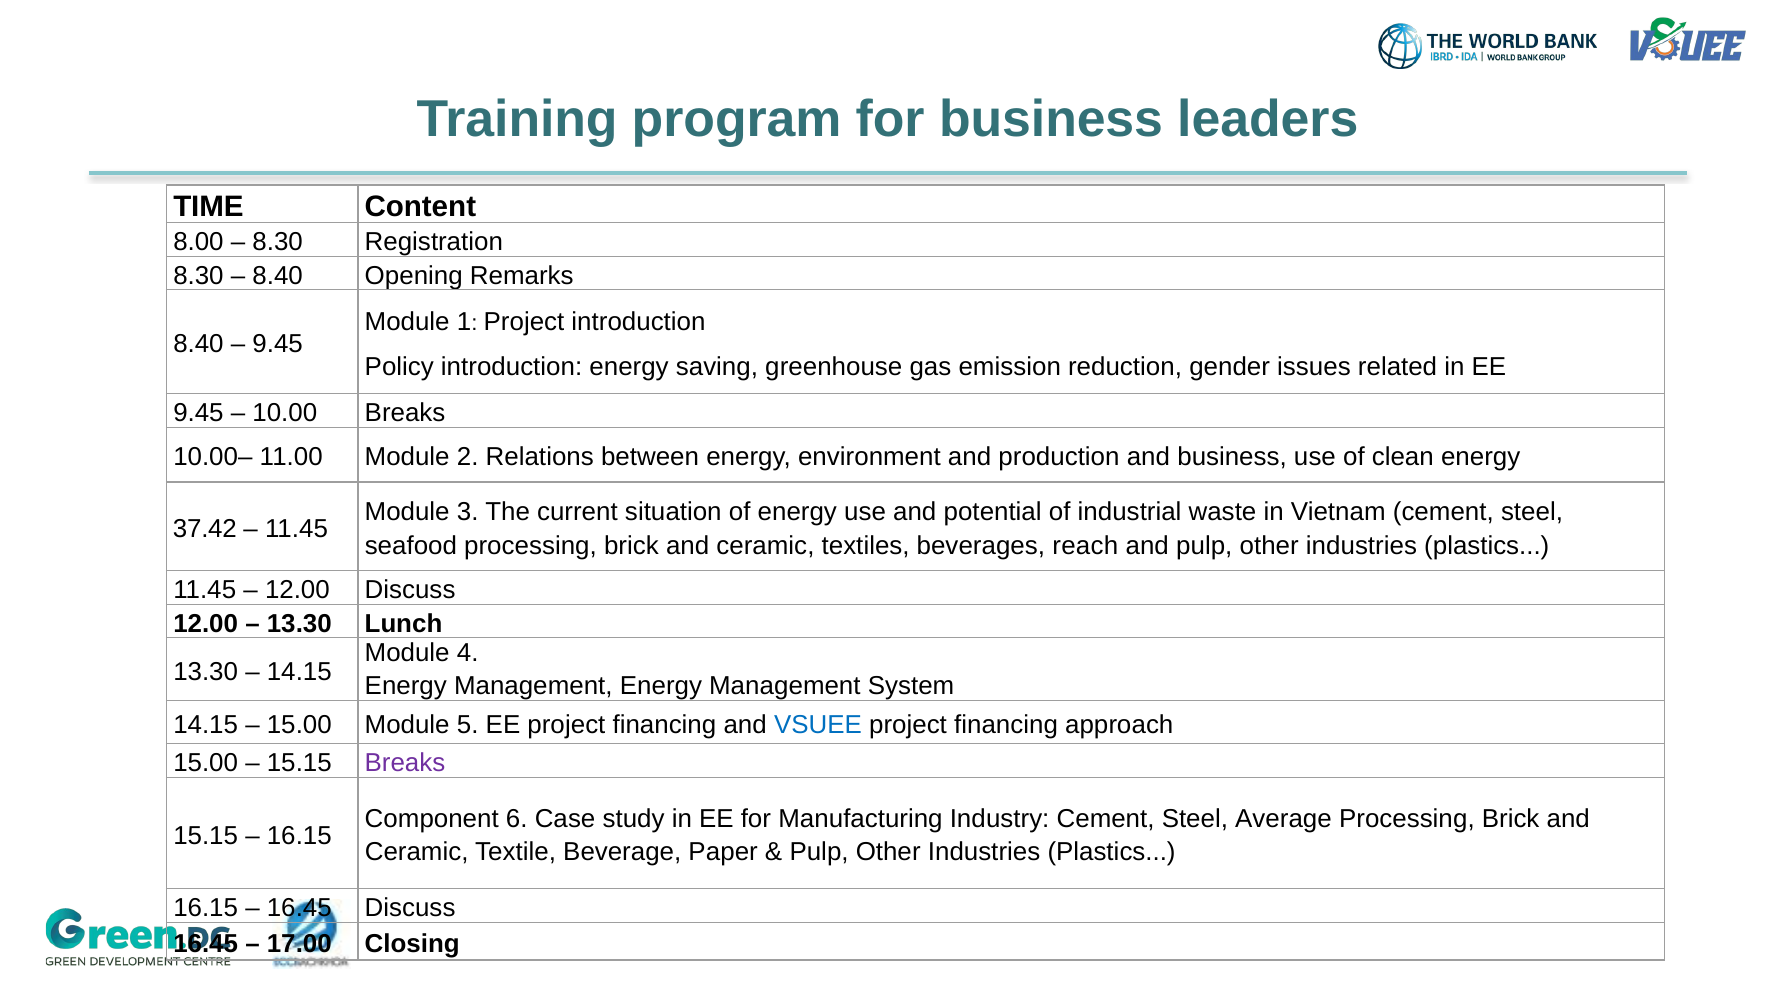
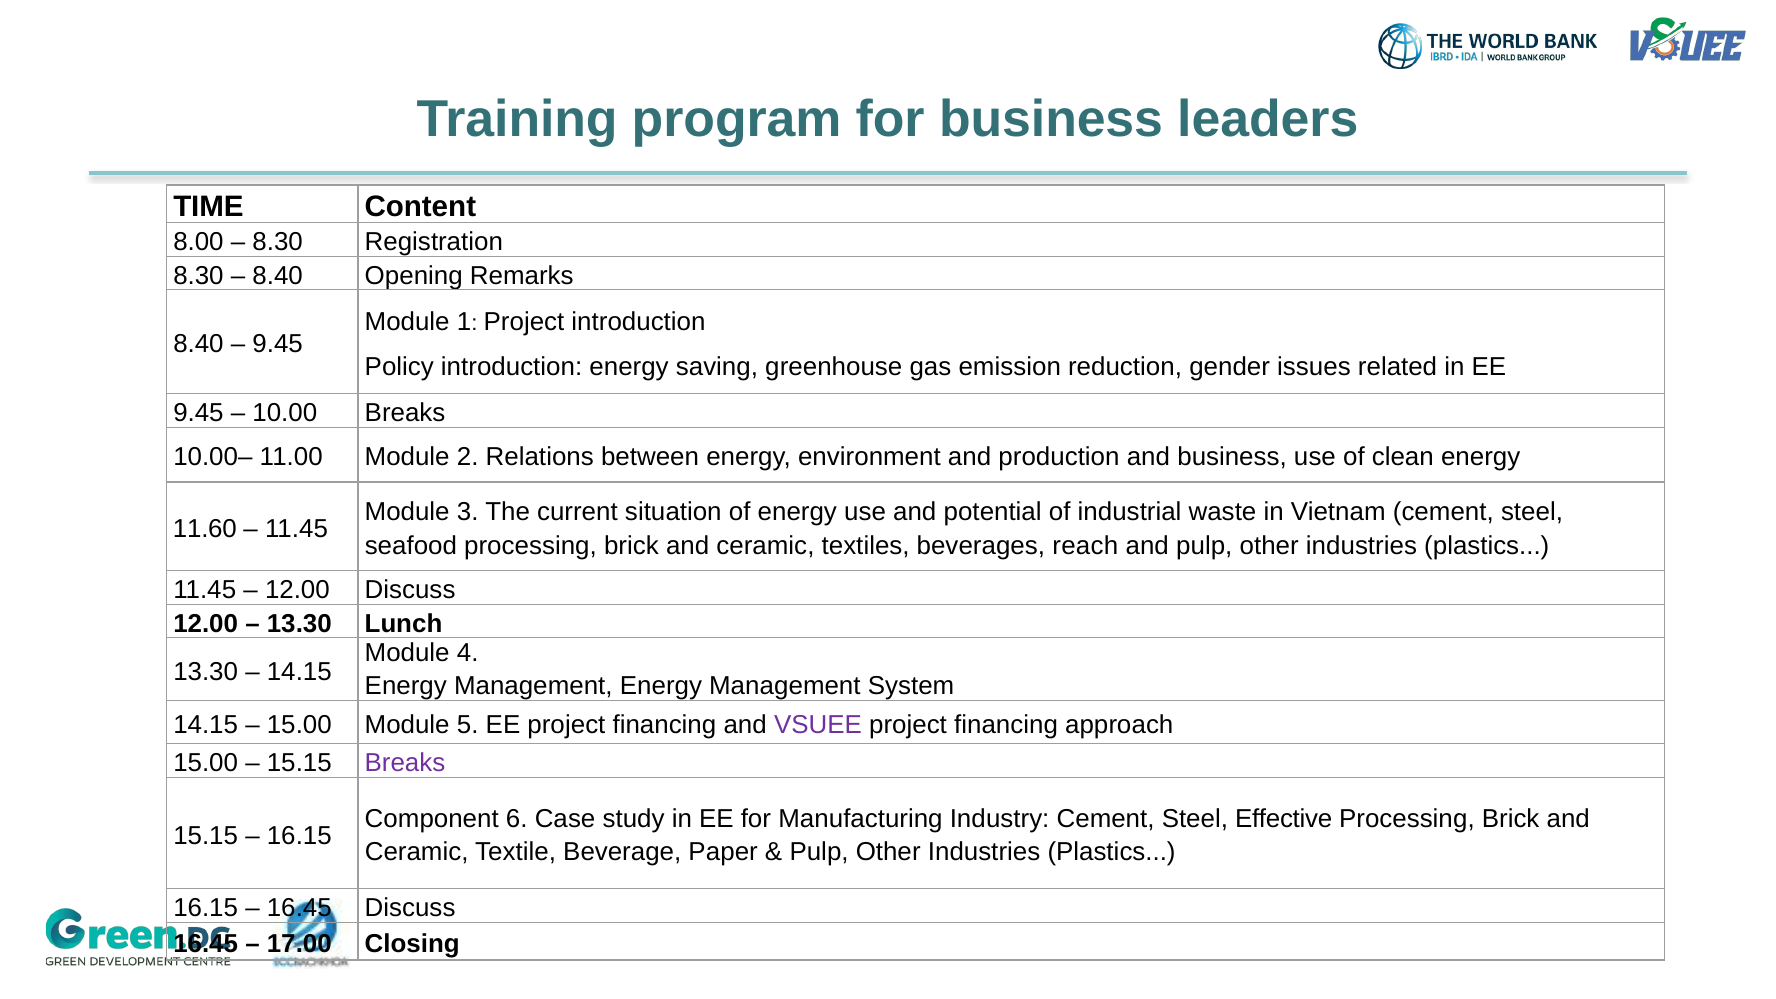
37.42: 37.42 -> 11.60 (205, 529)
VSUEE colour: blue -> purple (818, 725)
Average: Average -> Effective (1284, 819)
